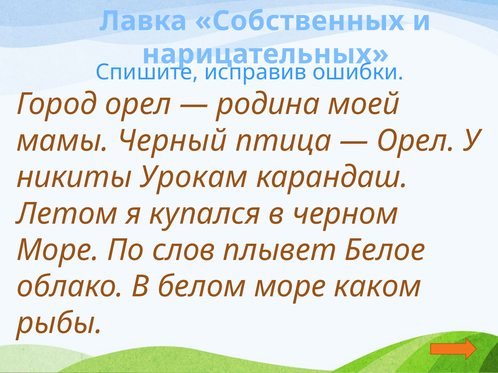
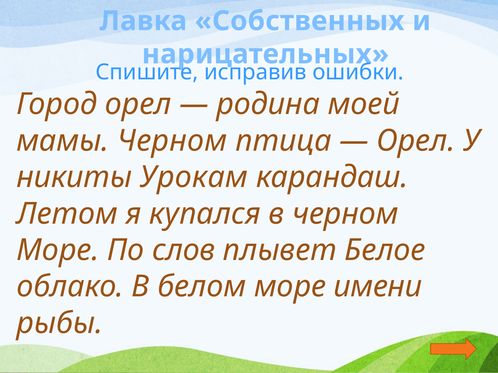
мамы Черный: Черный -> Черном (172, 141)
каком: каком -> имени (378, 287)
